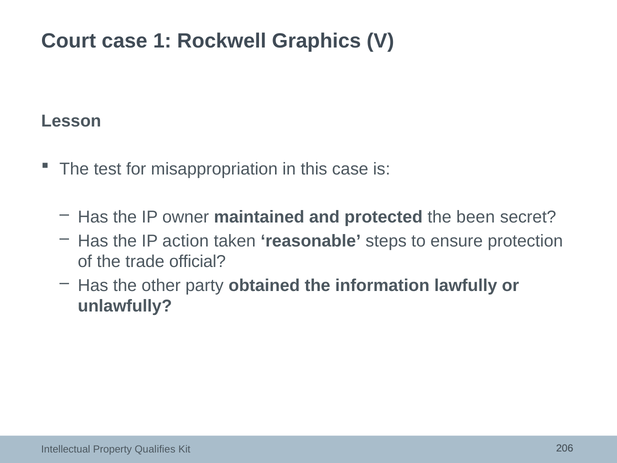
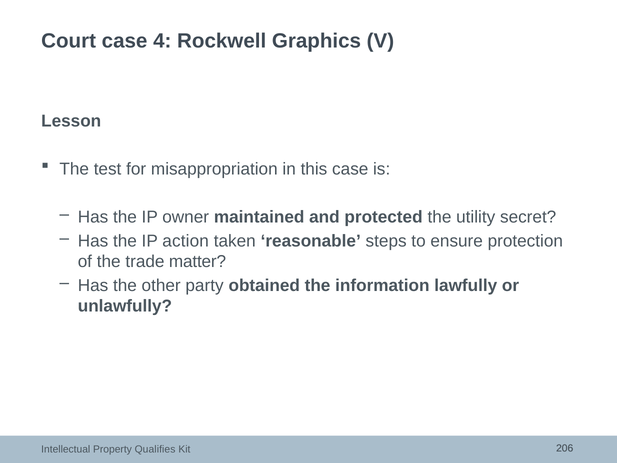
1: 1 -> 4 (162, 41)
been: been -> utility (476, 217)
official: official -> matter (198, 261)
